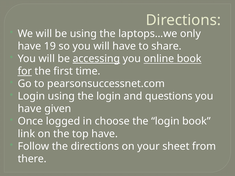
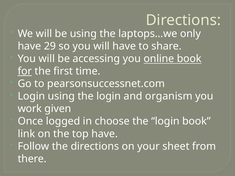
19: 19 -> 29 (50, 46)
accessing underline: present -> none (96, 59)
questions: questions -> organism (169, 96)
have: have -> work (30, 109)
